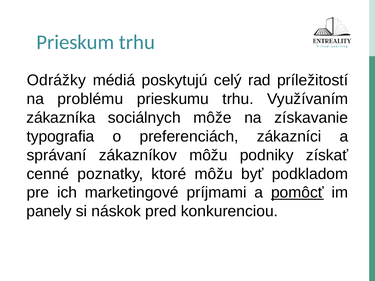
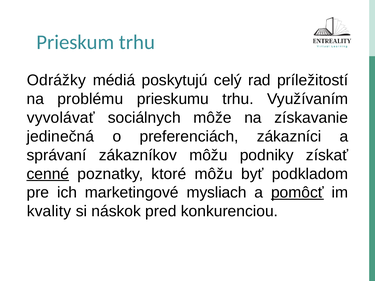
zákazníka: zákazníka -> vyvolávať (61, 118)
typografia: typografia -> jedinečná (60, 137)
cenné underline: none -> present (48, 174)
príjmami: príjmami -> mysliach (217, 193)
panely: panely -> kvality (49, 212)
